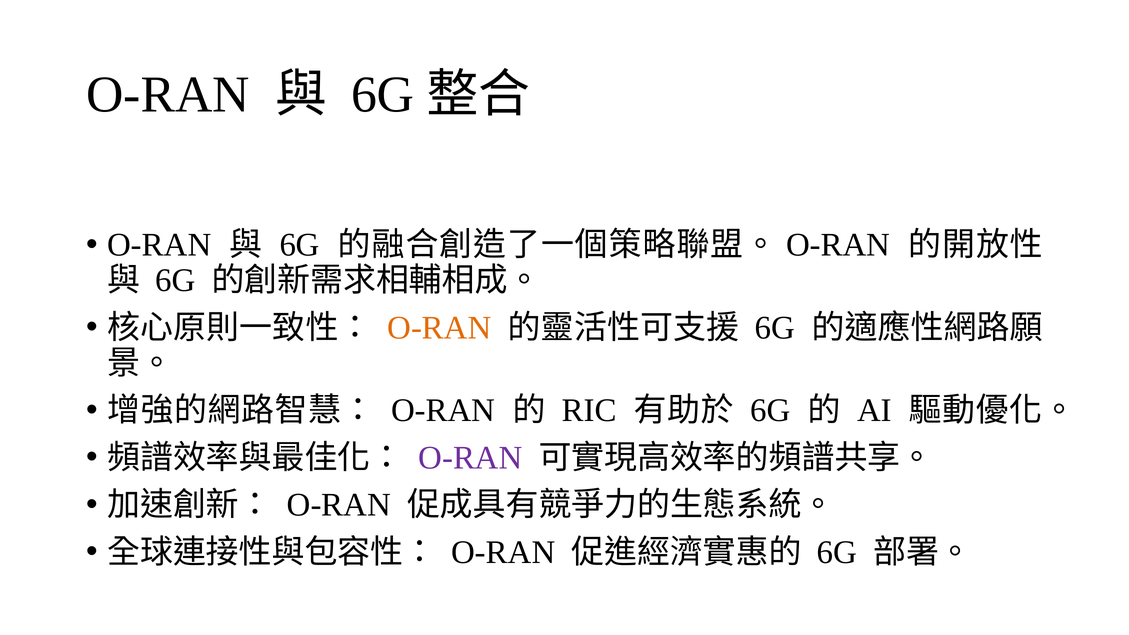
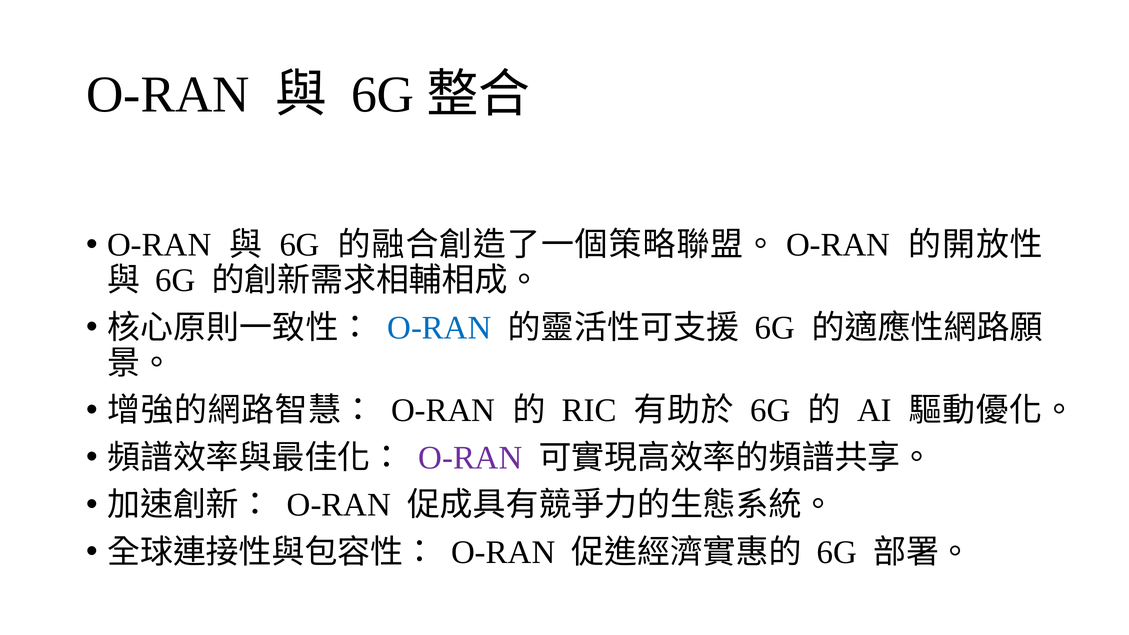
O-RAN colour: orange -> blue (439, 328)
